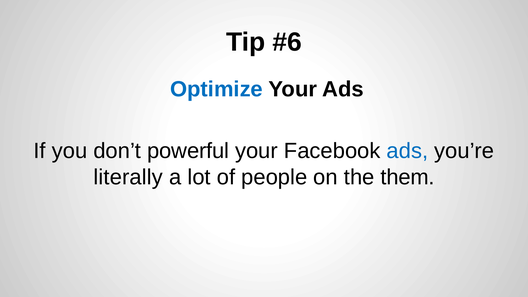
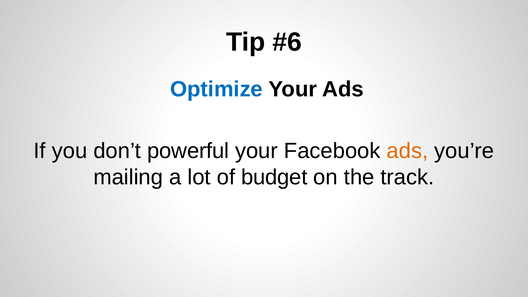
ads colour: blue -> orange (407, 151)
literally: literally -> mailing (128, 177)
people: people -> budget (274, 177)
them: them -> track (407, 177)
